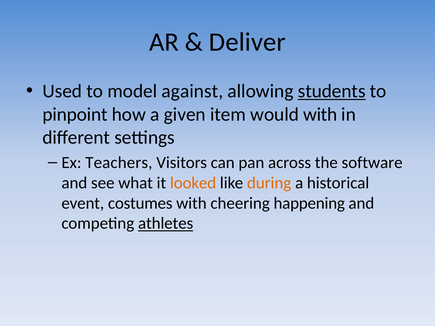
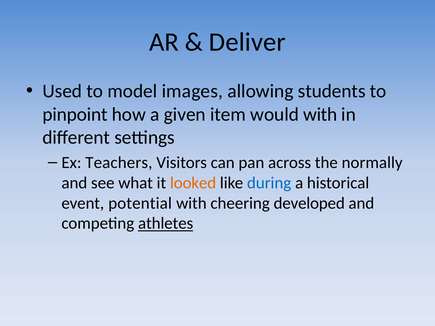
against: against -> images (192, 91)
students underline: present -> none (332, 91)
software: software -> normally (372, 163)
during colour: orange -> blue (269, 183)
costumes: costumes -> potential (140, 203)
happening: happening -> developed (309, 203)
